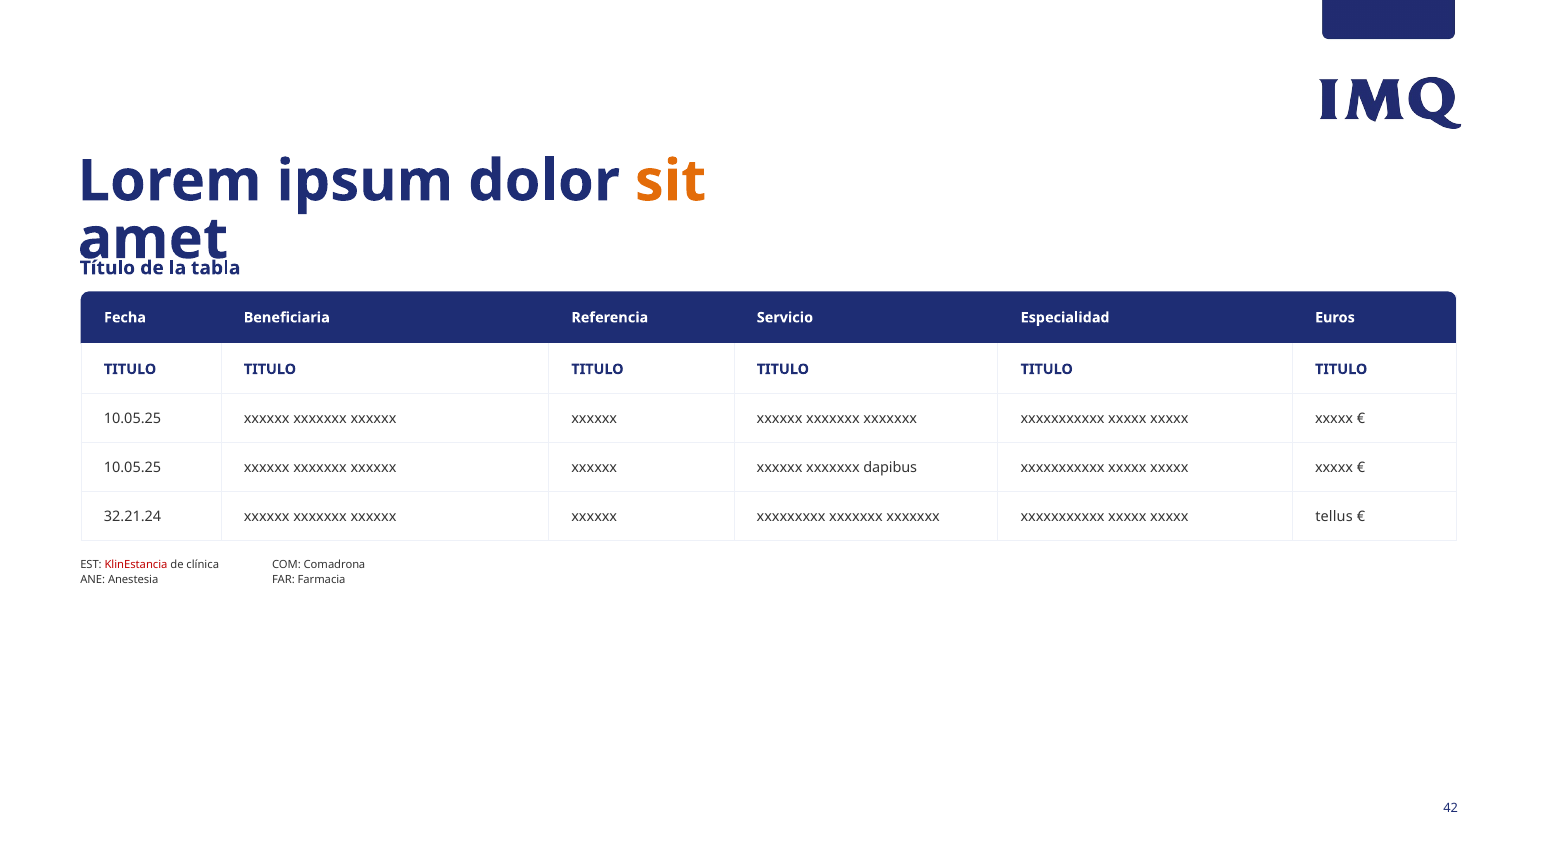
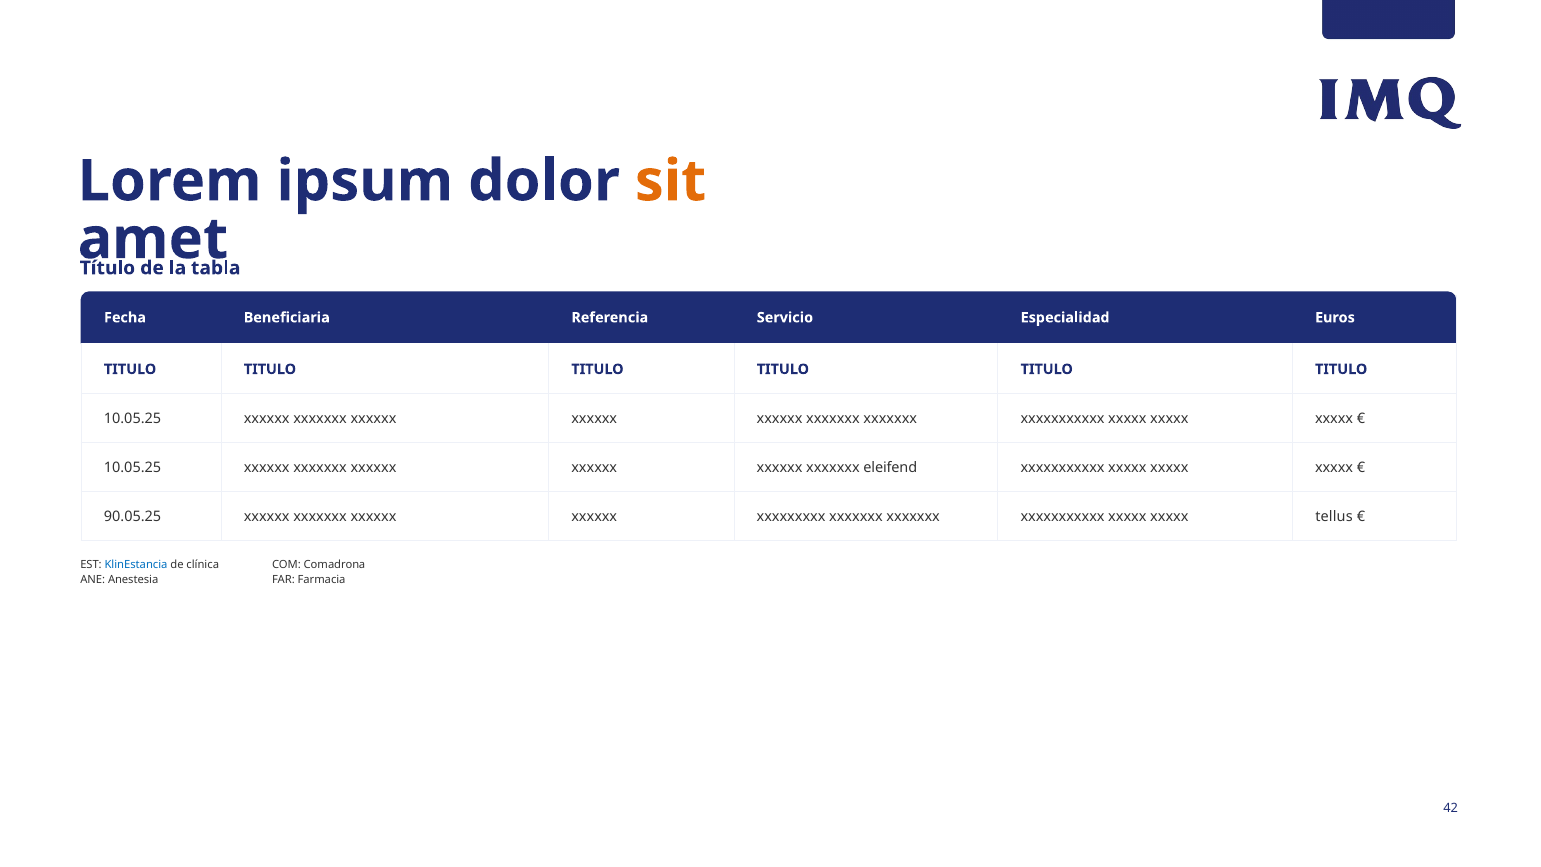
dapibus: dapibus -> eleifend (890, 467)
32.21.24: 32.21.24 -> 90.05.25 (133, 517)
KlinEstancia colour: red -> blue (136, 565)
